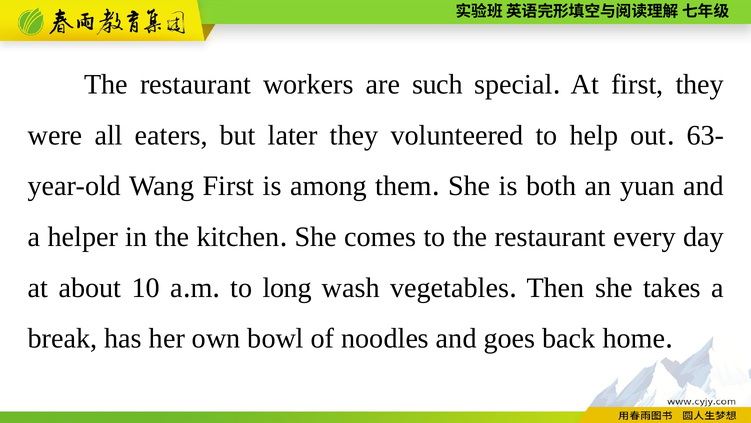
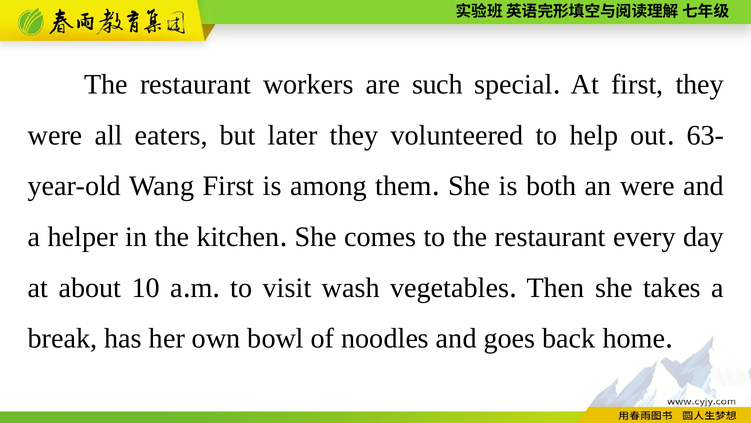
an yuan: yuan -> were (647, 186)
long: long -> visit (287, 287)
